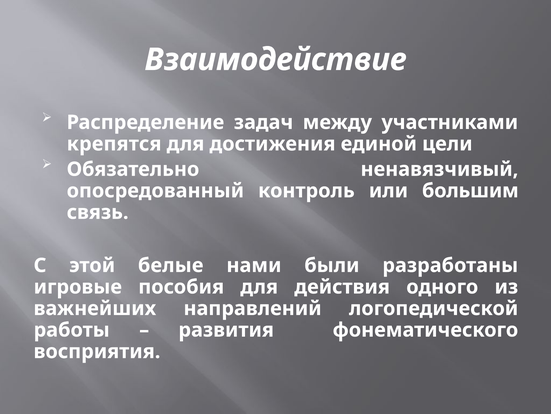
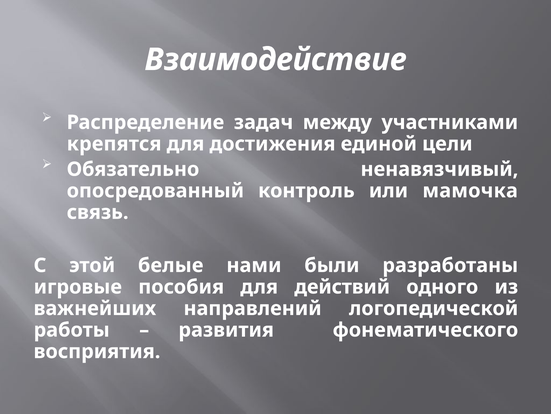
большим: большим -> мамочка (470, 190)
действия: действия -> действий (342, 286)
